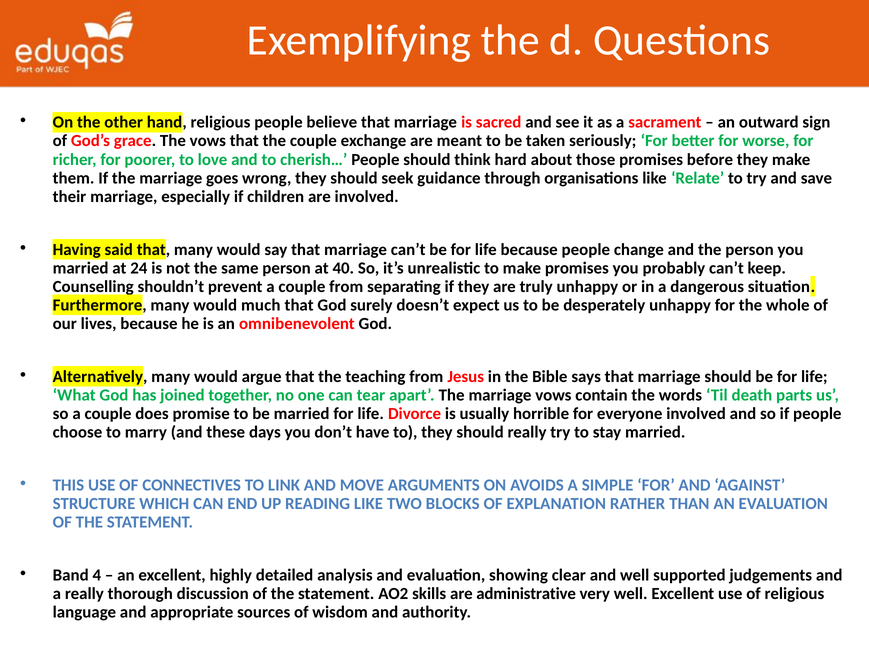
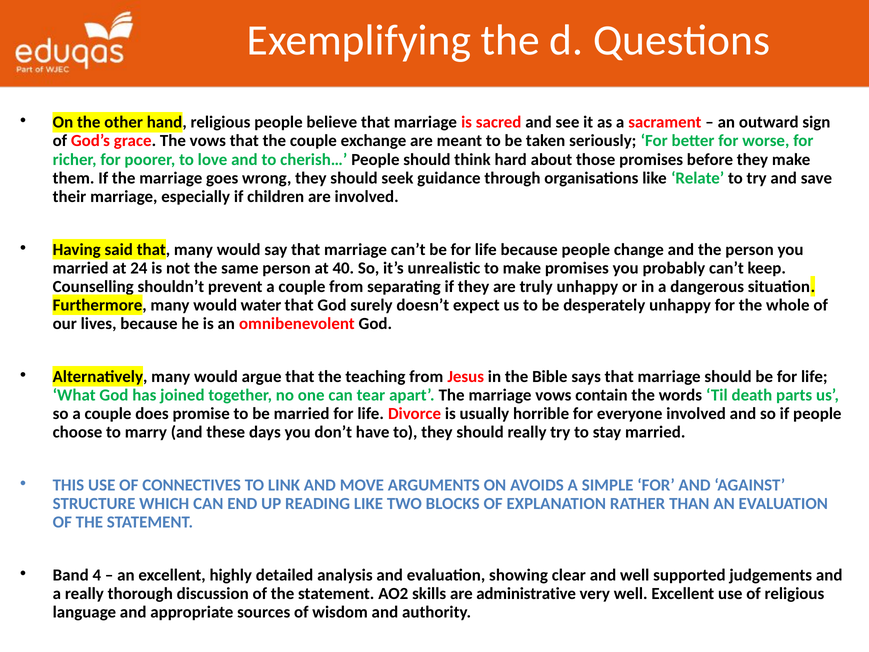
much: much -> water (261, 305)
